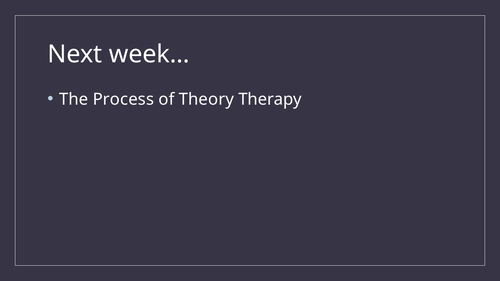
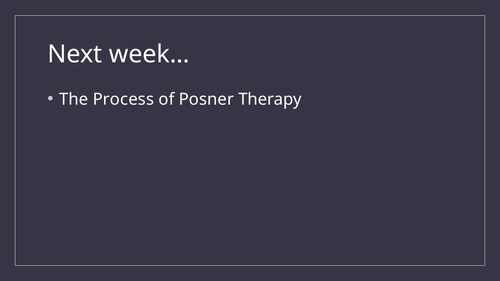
Theory: Theory -> Posner (206, 99)
